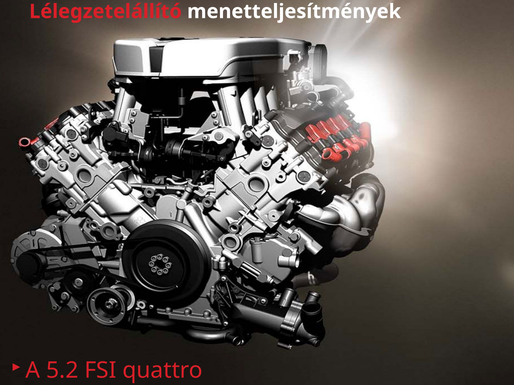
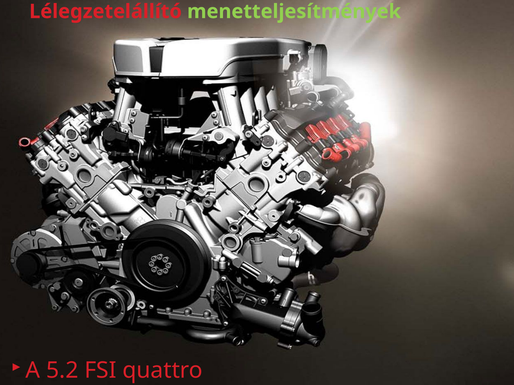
menetteljesítmények colour: white -> light green (294, 12)
